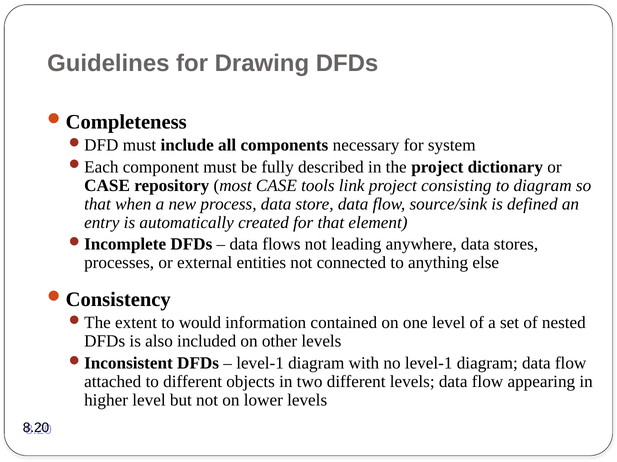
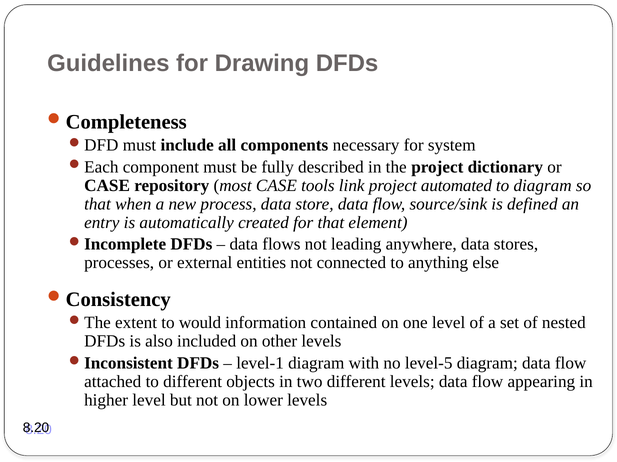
consisting: consisting -> automated (456, 186)
no level-1: level-1 -> level-5 (429, 364)
